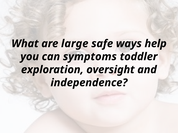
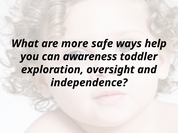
large: large -> more (75, 44)
symptoms: symptoms -> awareness (90, 57)
